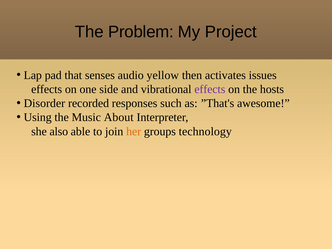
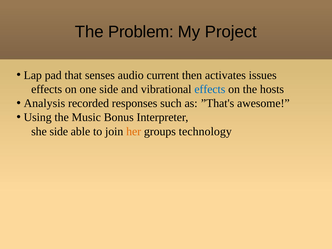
yellow: yellow -> current (163, 75)
effects colour: purple -> blue (210, 89)
Disorder: Disorder -> Analysis (44, 103)
About: About -> Bonus (119, 117)
she also: also -> side (59, 131)
